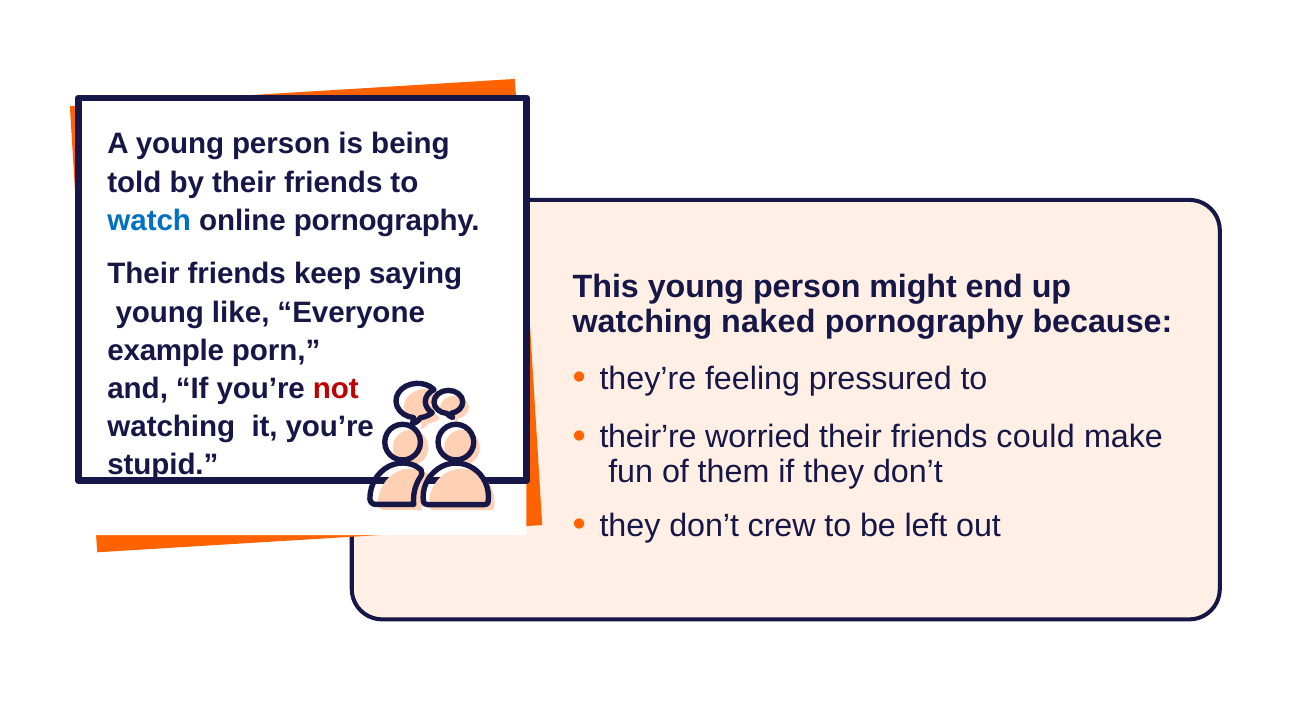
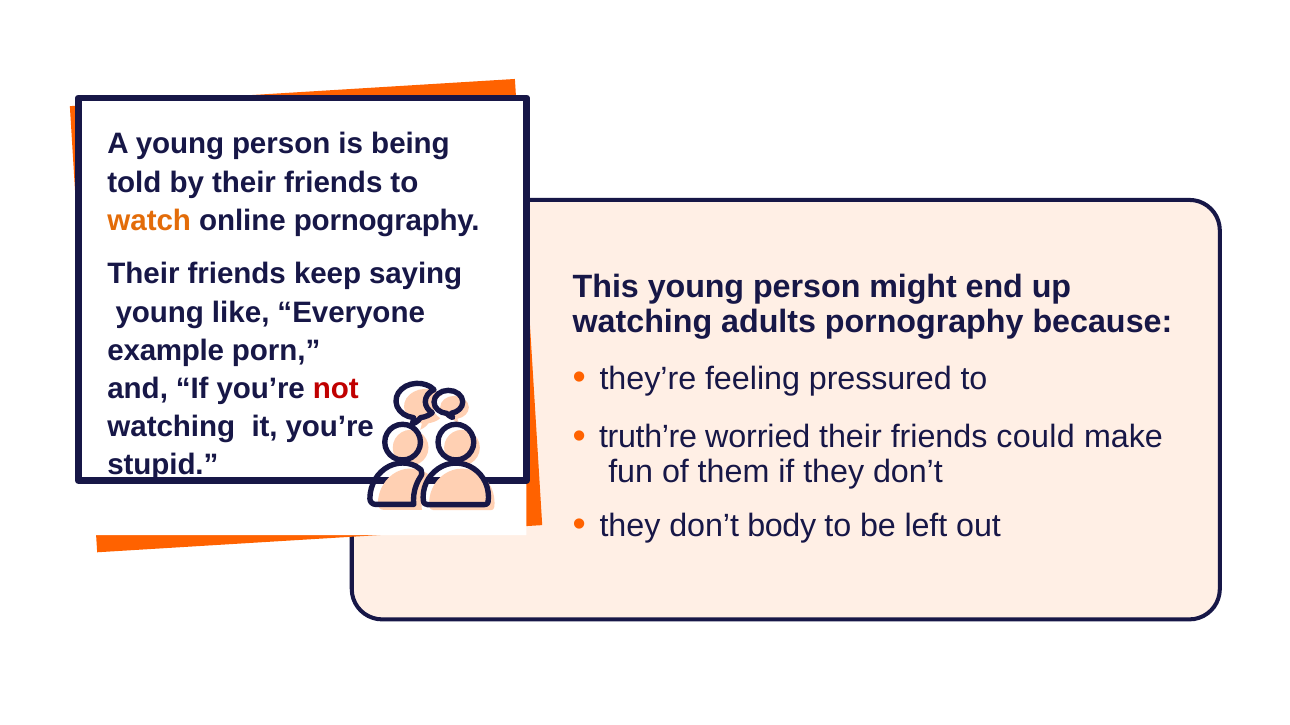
watch colour: blue -> orange (149, 221)
naked: naked -> adults (769, 322)
their’re: their’re -> truth’re (648, 438)
crew: crew -> body (782, 526)
